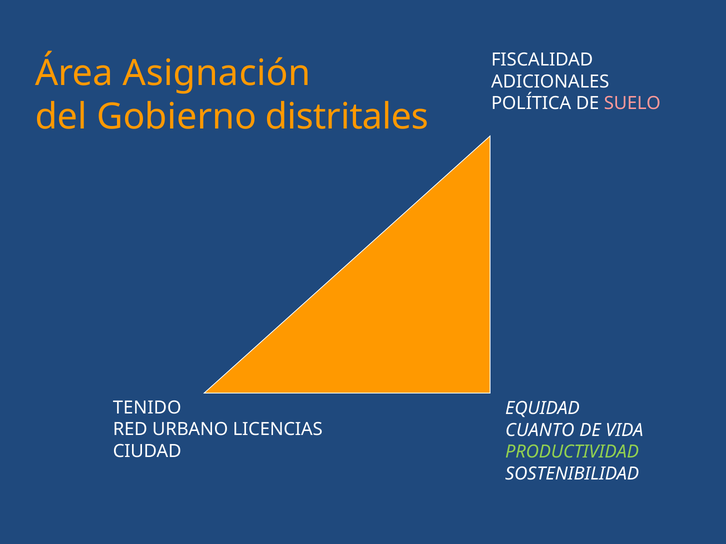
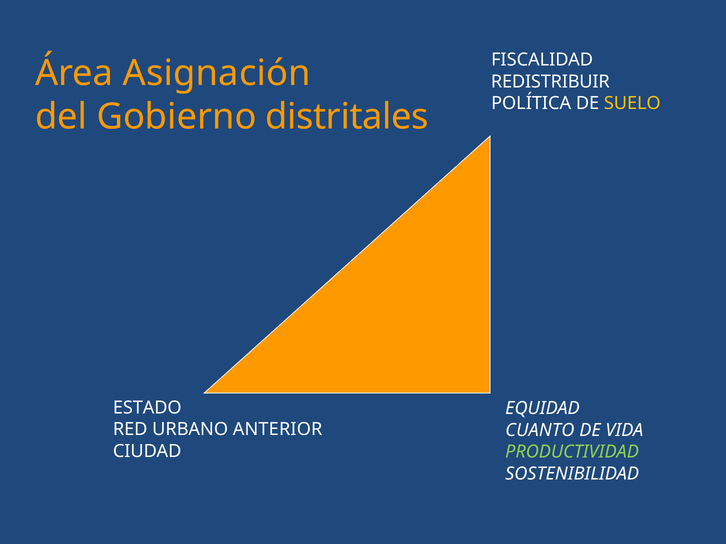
ADICIONALES: ADICIONALES -> REDISTRIBUIR (550, 82)
SUELO colour: pink -> yellow (632, 104)
TENIDO: TENIDO -> ESTADO (147, 408)
LICENCIAS: LICENCIAS -> ANTERIOR (278, 430)
